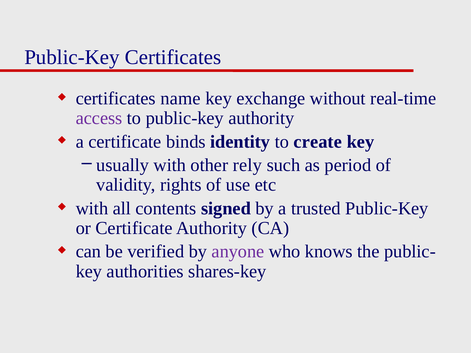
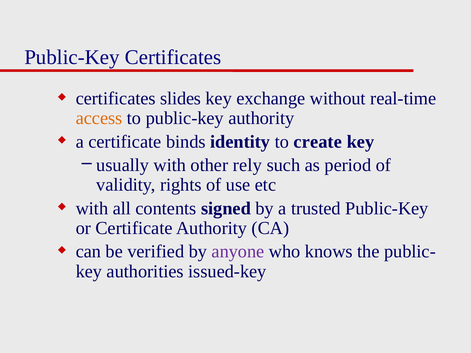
name: name -> slides (181, 99)
access colour: purple -> orange (99, 118)
shares-key: shares-key -> issued-key (227, 271)
